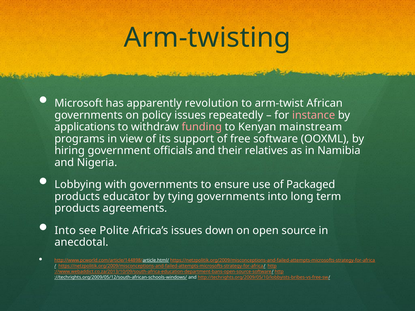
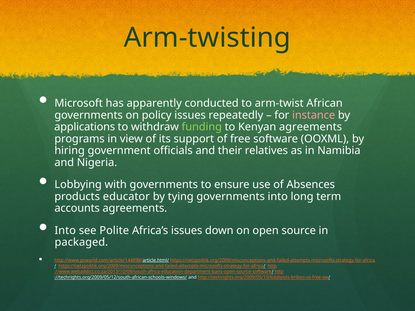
revolution: revolution -> conducted (212, 103)
funding colour: pink -> light green (202, 127)
Kenyan mainstream: mainstream -> agreements (311, 127)
Packaged: Packaged -> Absences (311, 185)
products: products -> accounts (77, 208)
anecdotal: anecdotal -> packaged (81, 242)
